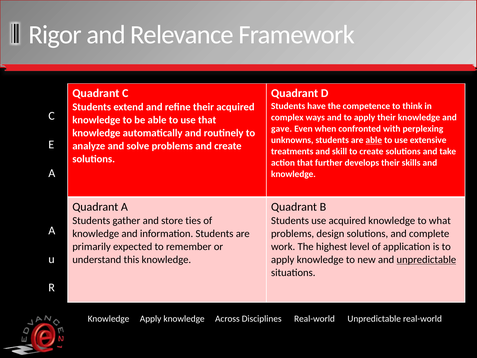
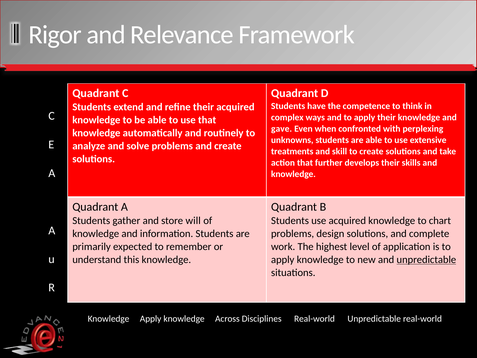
able underline: present -> none (374, 140)
ties: ties -> will (193, 221)
what: what -> chart (440, 221)
